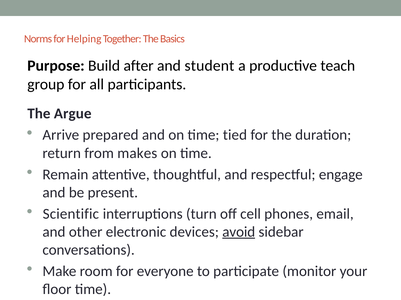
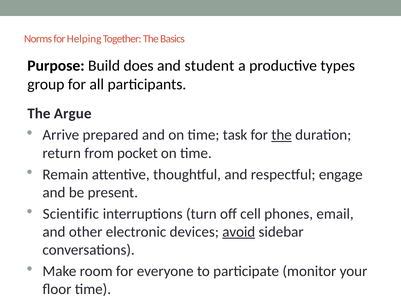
after: after -> does (139, 66)
teach: teach -> types (338, 66)
tied: tied -> task (235, 135)
the underline: none -> present (282, 135)
makes: makes -> pocket (137, 153)
